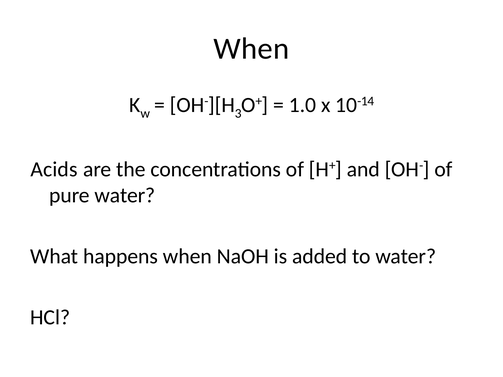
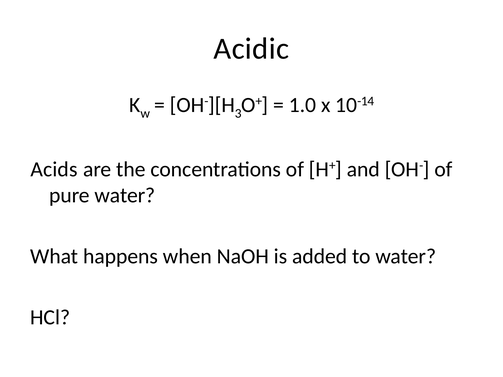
When: When -> Acidic (251, 49)
